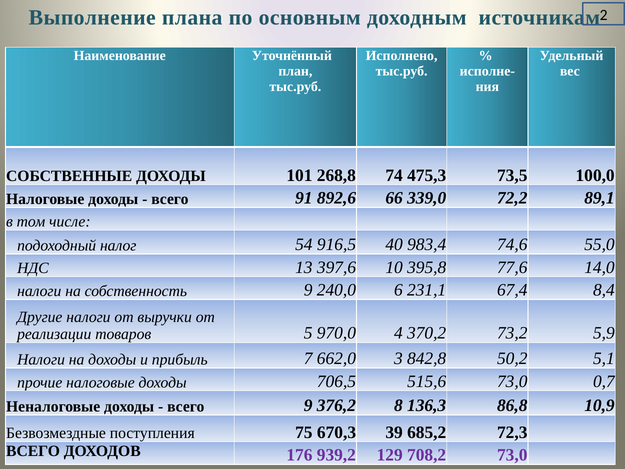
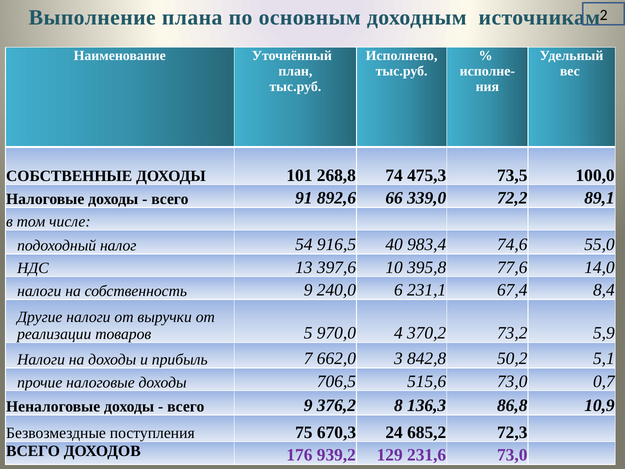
39: 39 -> 24 (394, 432)
708,2: 708,2 -> 231,6 (427, 455)
